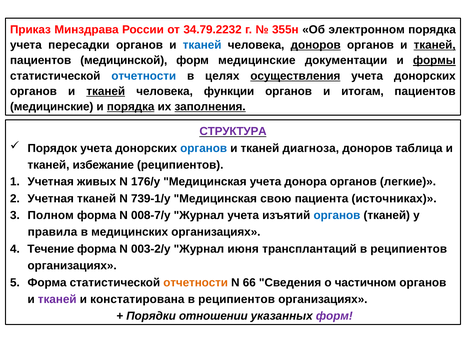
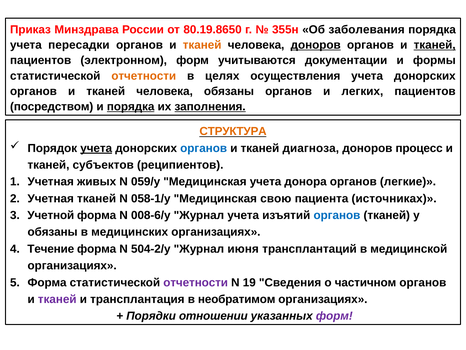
34.79.2232: 34.79.2232 -> 80.19.8650 (213, 30)
электронном: электронном -> заболевания (367, 30)
тканей colour: blue -> orange (202, 45)
медицинской: медицинской -> электронном (124, 60)
форм медицинские: медицинские -> учитываются (257, 60)
формы underline: present -> none (434, 60)
отчетности colour: blue -> orange (144, 76)
осуществления underline: present -> none (295, 76)
тканей underline: present -> none (106, 91)
человека функции: функции -> обязаны (229, 91)
итогам: итогам -> легких (362, 91)
медицинские: медицинские -> посредством (52, 107)
СТРУКТУРА colour: purple -> orange (233, 131)
учета underline: none -> present (96, 148)
таблица: таблица -> процесс (419, 148)
избежание: избежание -> субъектов (103, 165)
176/у: 176/у -> 059/у (146, 181)
739-1/у: 739-1/у -> 058-1/у (151, 198)
Полном: Полном -> Учетной (51, 215)
008-7/у: 008-7/у -> 008-6/у (151, 215)
правила: правила -> обязаны (53, 232)
003-2/у: 003-2/у -> 504-2/у (151, 249)
трансплантаций в реципиентов: реципиентов -> медицинской (409, 249)
отчетности colour: orange -> purple (196, 282)
66: 66 -> 19 (249, 282)
констатирована: констатирована -> трансплантация (137, 299)
реципиентов: реципиентов -> необратимом (237, 299)
